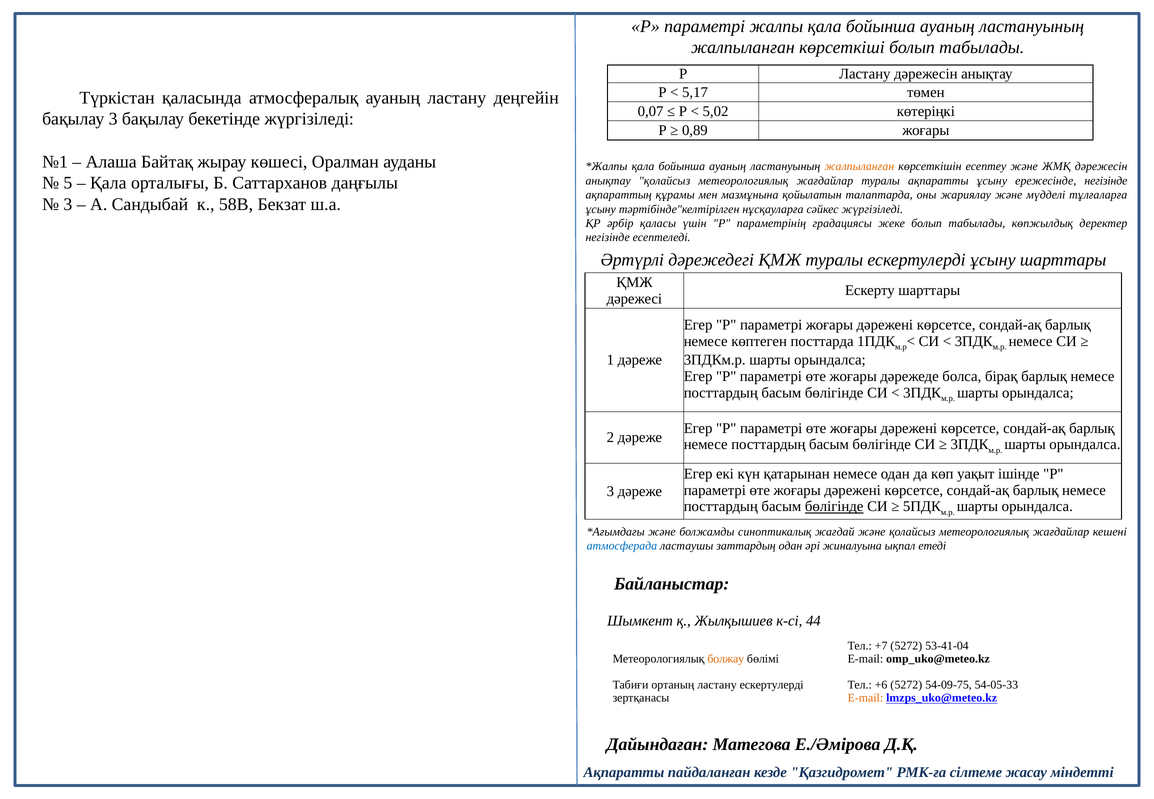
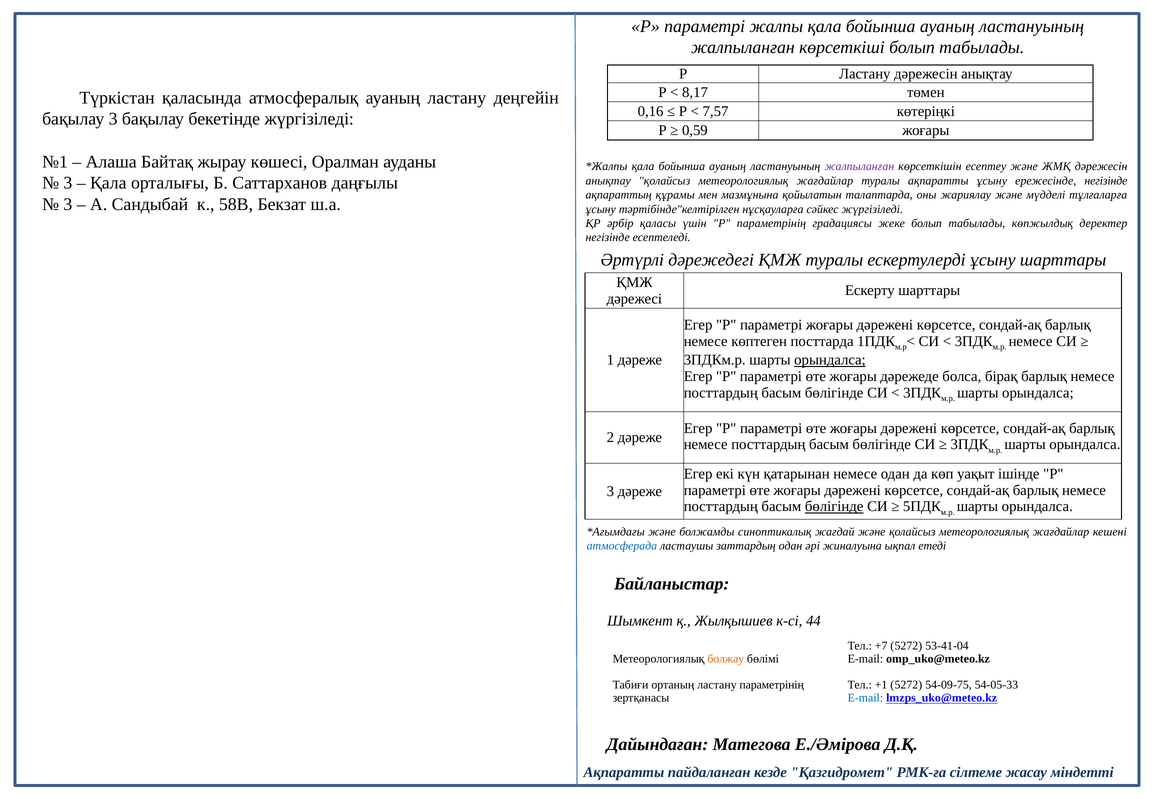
5,17: 5,17 -> 8,17 (695, 92)
0,07: 0,07 -> 0,16 (651, 111)
5,02: 5,02 -> 7,57 (716, 111)
0,89: 0,89 -> 0,59 (695, 130)
жалпыланған colour: orange -> purple (859, 167)
5: 5 -> 3 (68, 183)
орындалса underline: none -> present (830, 360)
ластану ескертулерді: ескертулерді -> параметрінің (772, 685)
+6: +6 -> +1 (881, 685)
E-mail colour: orange -> blue (865, 698)
